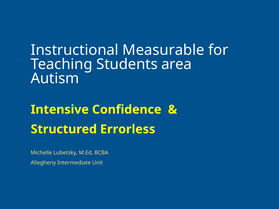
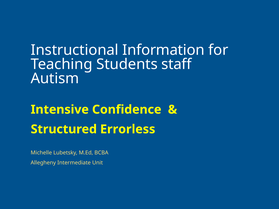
Measurable: Measurable -> Information (163, 50)
area: area -> staff (176, 64)
